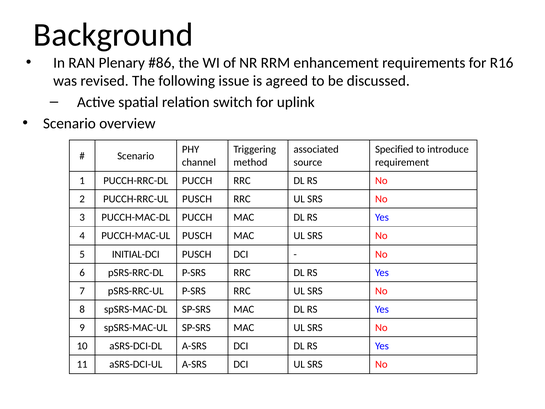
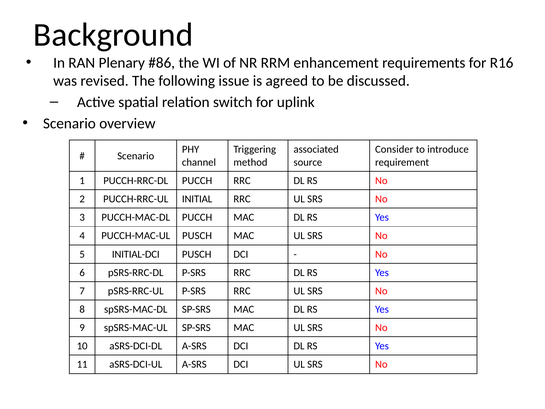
Specified: Specified -> Consider (394, 149)
PUCCH-RRC-UL PUSCH: PUSCH -> INITIAL (197, 199)
